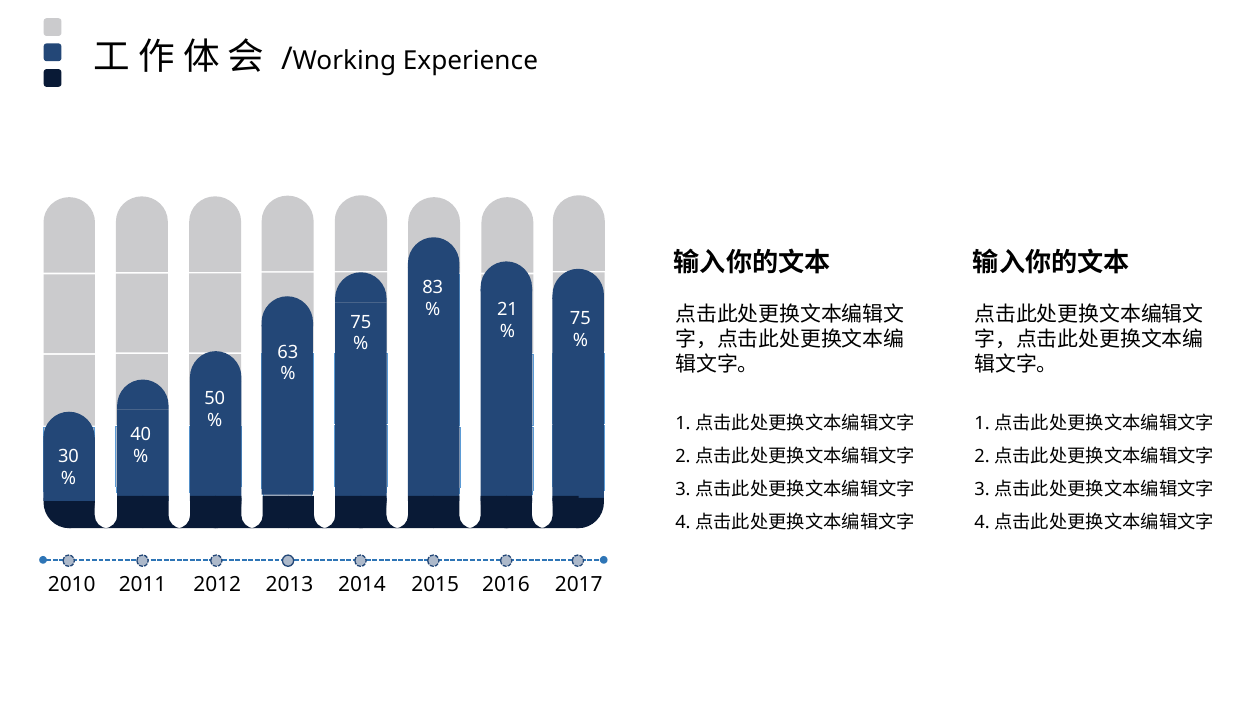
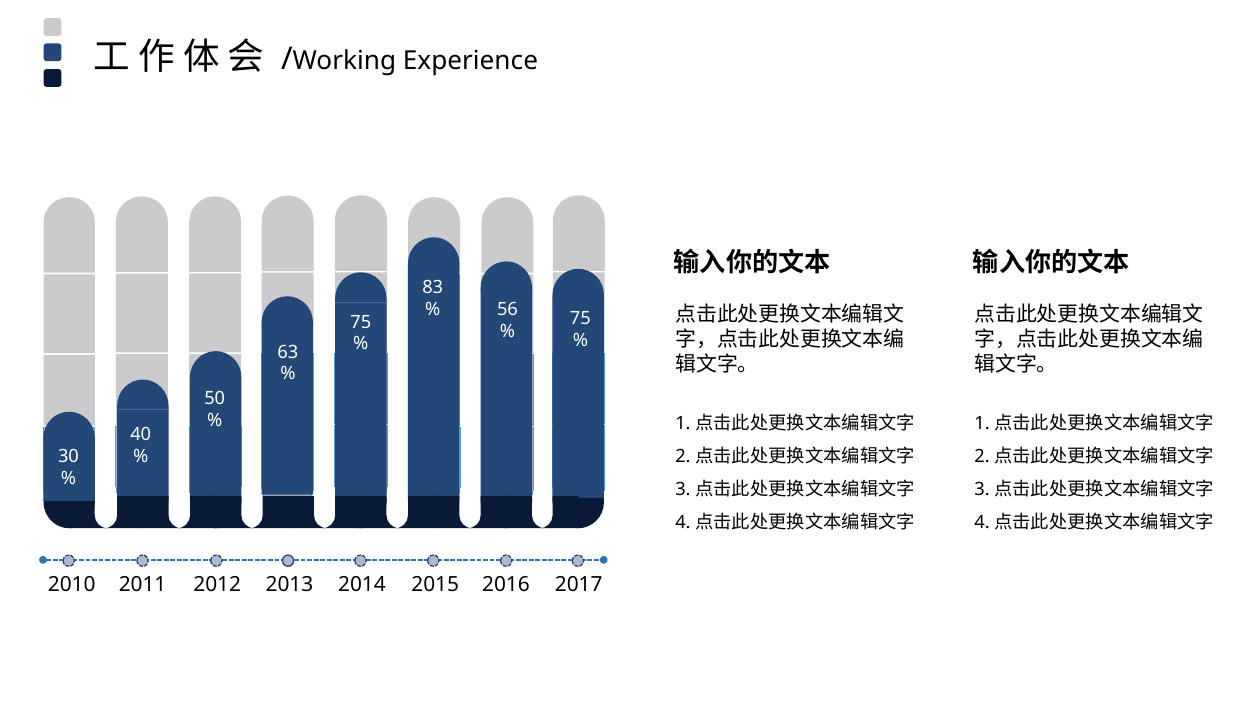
21: 21 -> 56 (507, 309)
